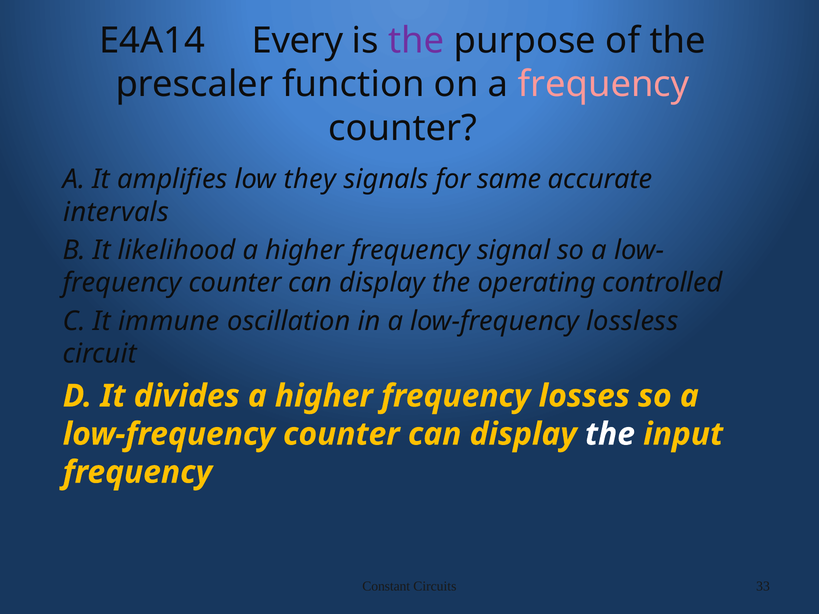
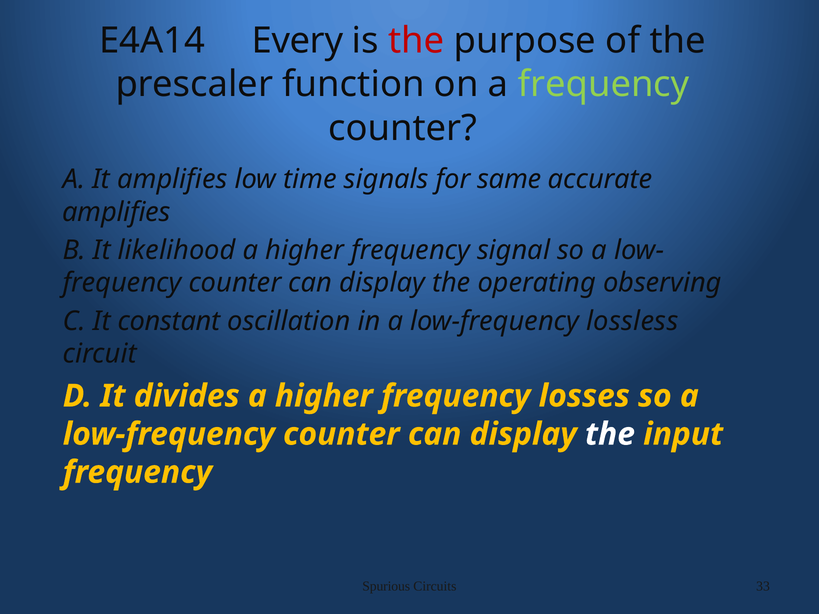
the colour: purple -> red (416, 41)
frequency colour: pink -> light green (604, 84)
they: they -> time (310, 179)
intervals: intervals -> amplifies (116, 212)
controlled: controlled -> observing (662, 283)
immune: immune -> constant (169, 321)
Constant: Constant -> Spurious (386, 587)
